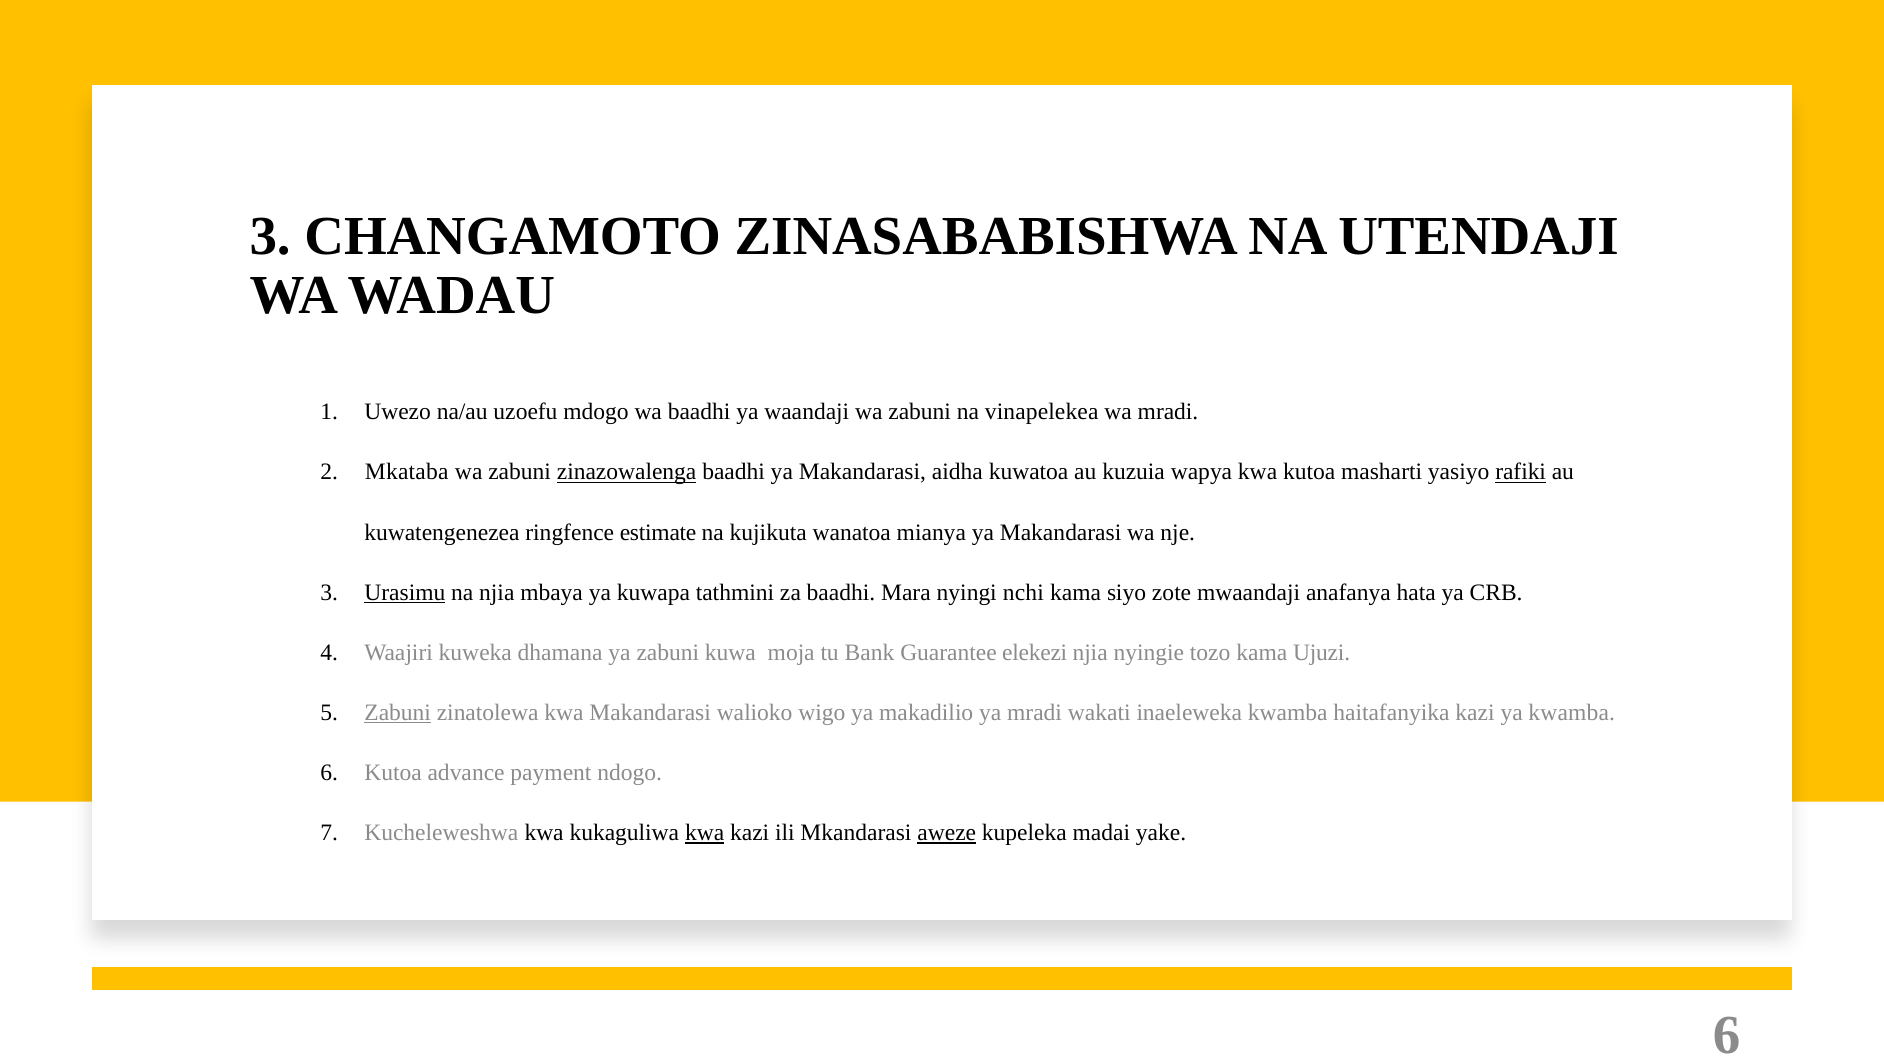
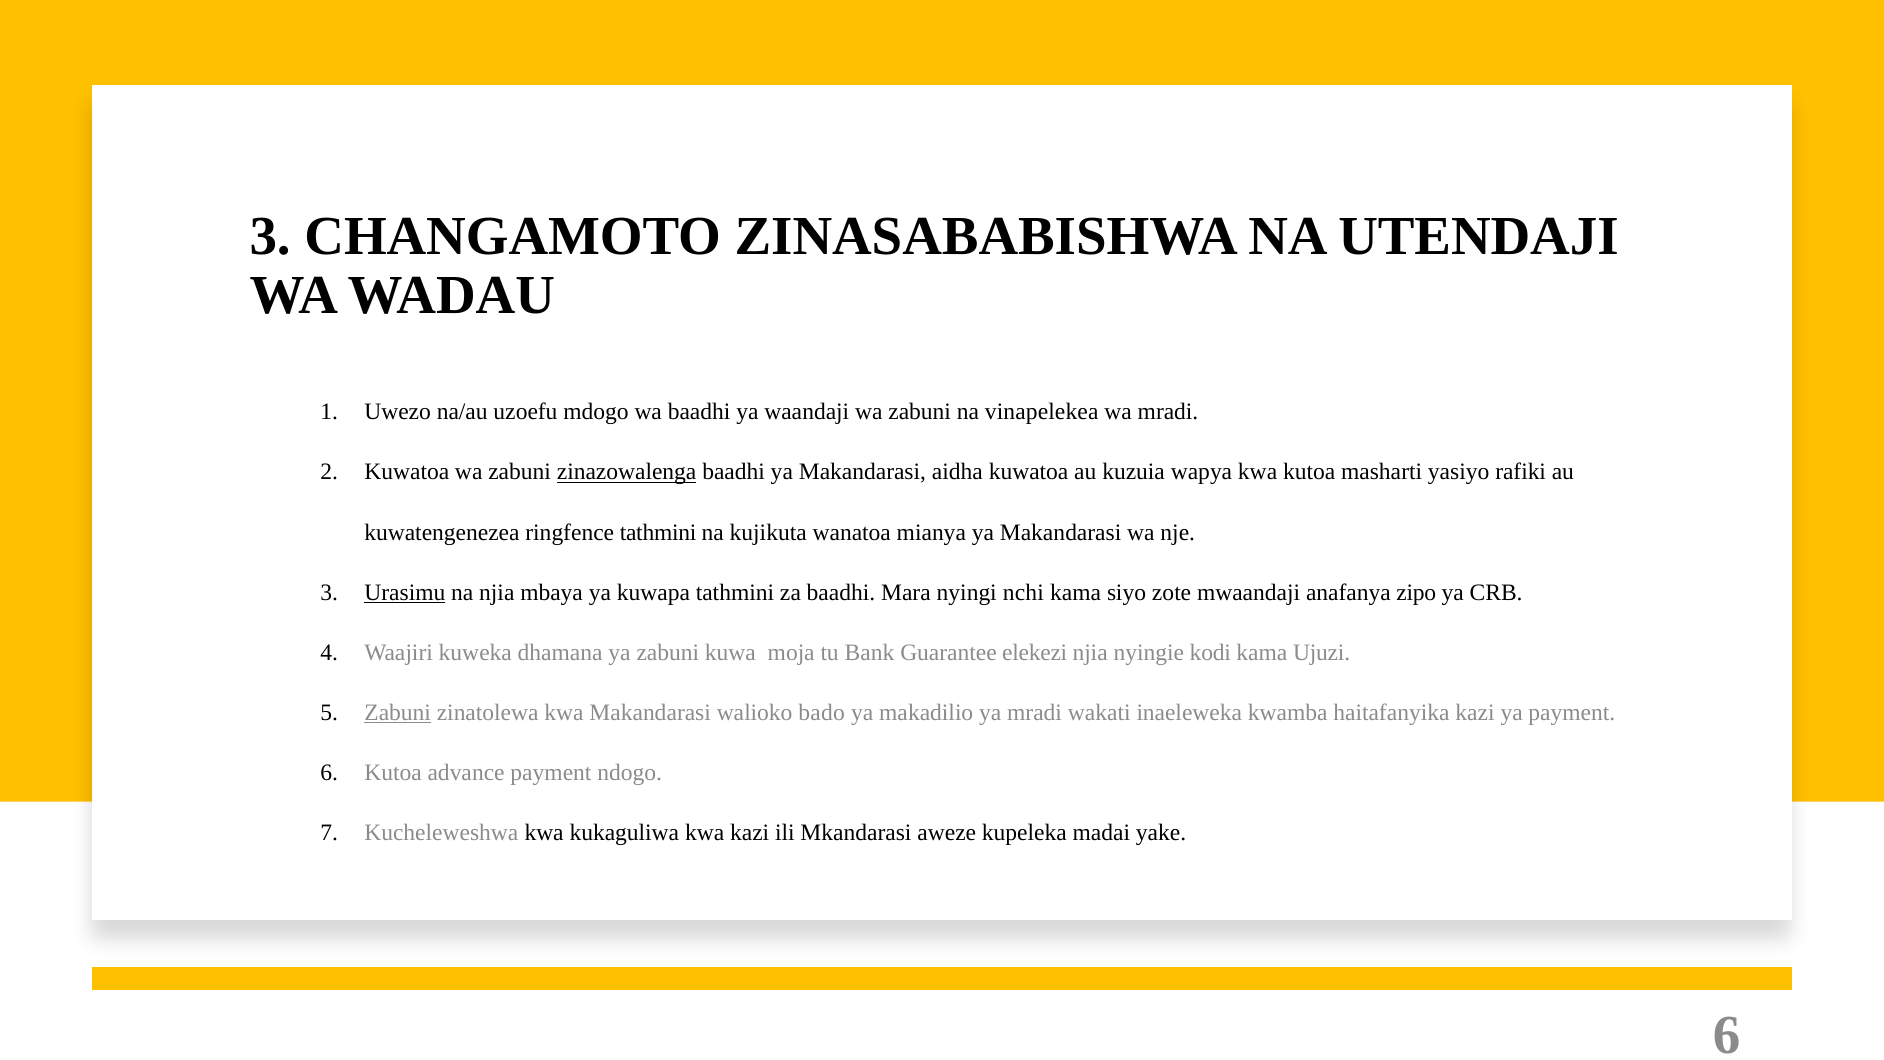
Mkataba: Mkataba -> Kuwatoa (407, 472)
rafiki underline: present -> none (1521, 472)
ringfence estimate: estimate -> tathmini (658, 532)
hata: hata -> zipo (1416, 592)
tozo: tozo -> kodi (1210, 652)
wigo: wigo -> bado (822, 712)
ya kwamba: kwamba -> payment (1572, 712)
kwa underline: present -> none (705, 833)
aweze underline: present -> none (947, 833)
